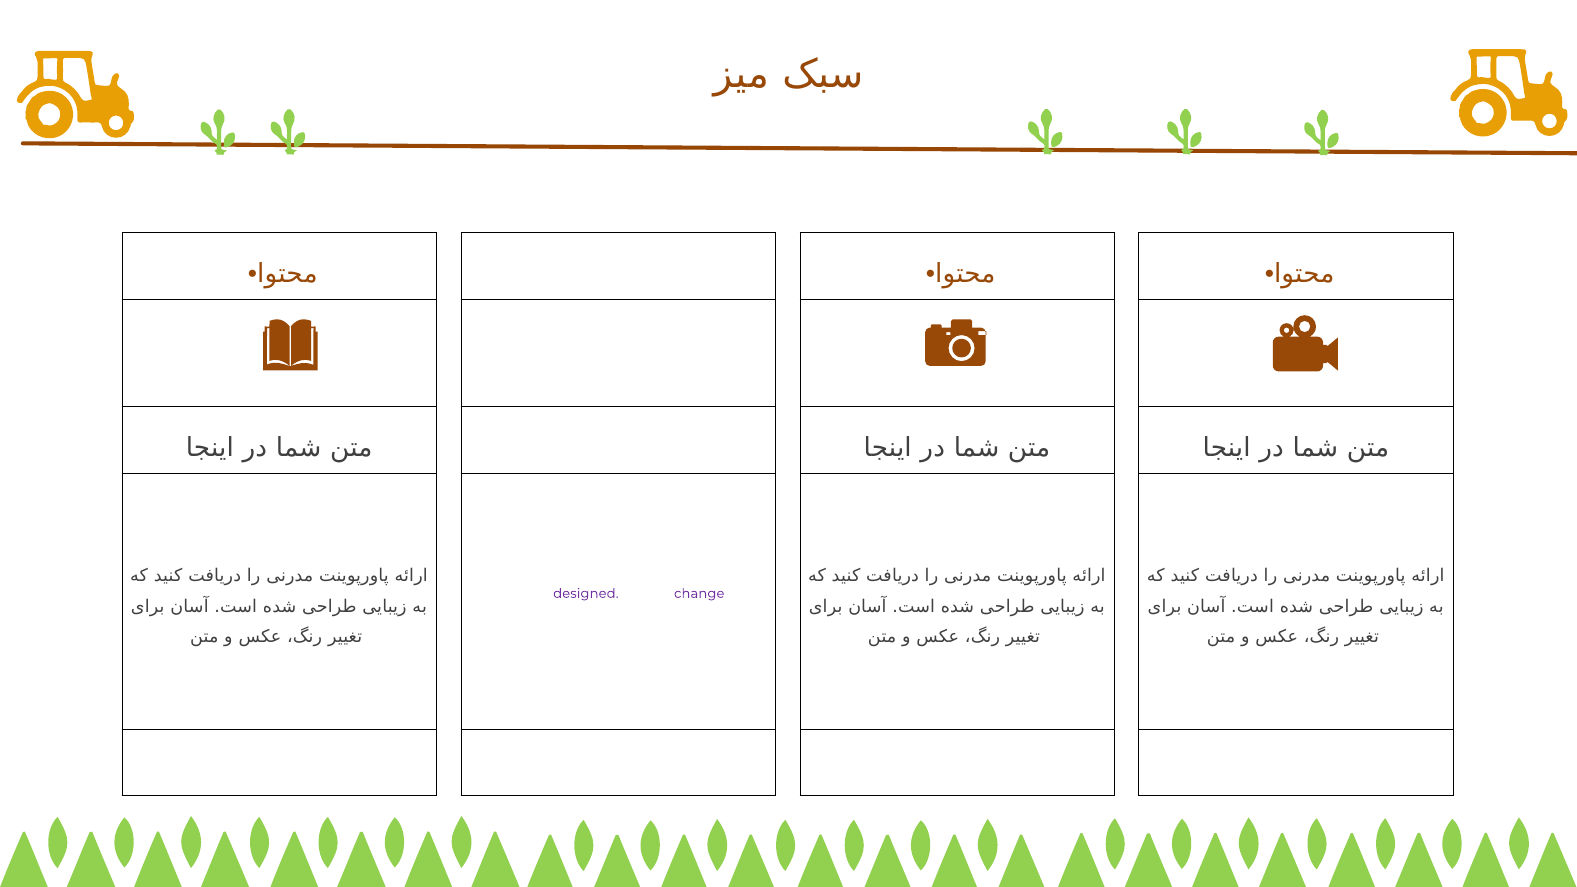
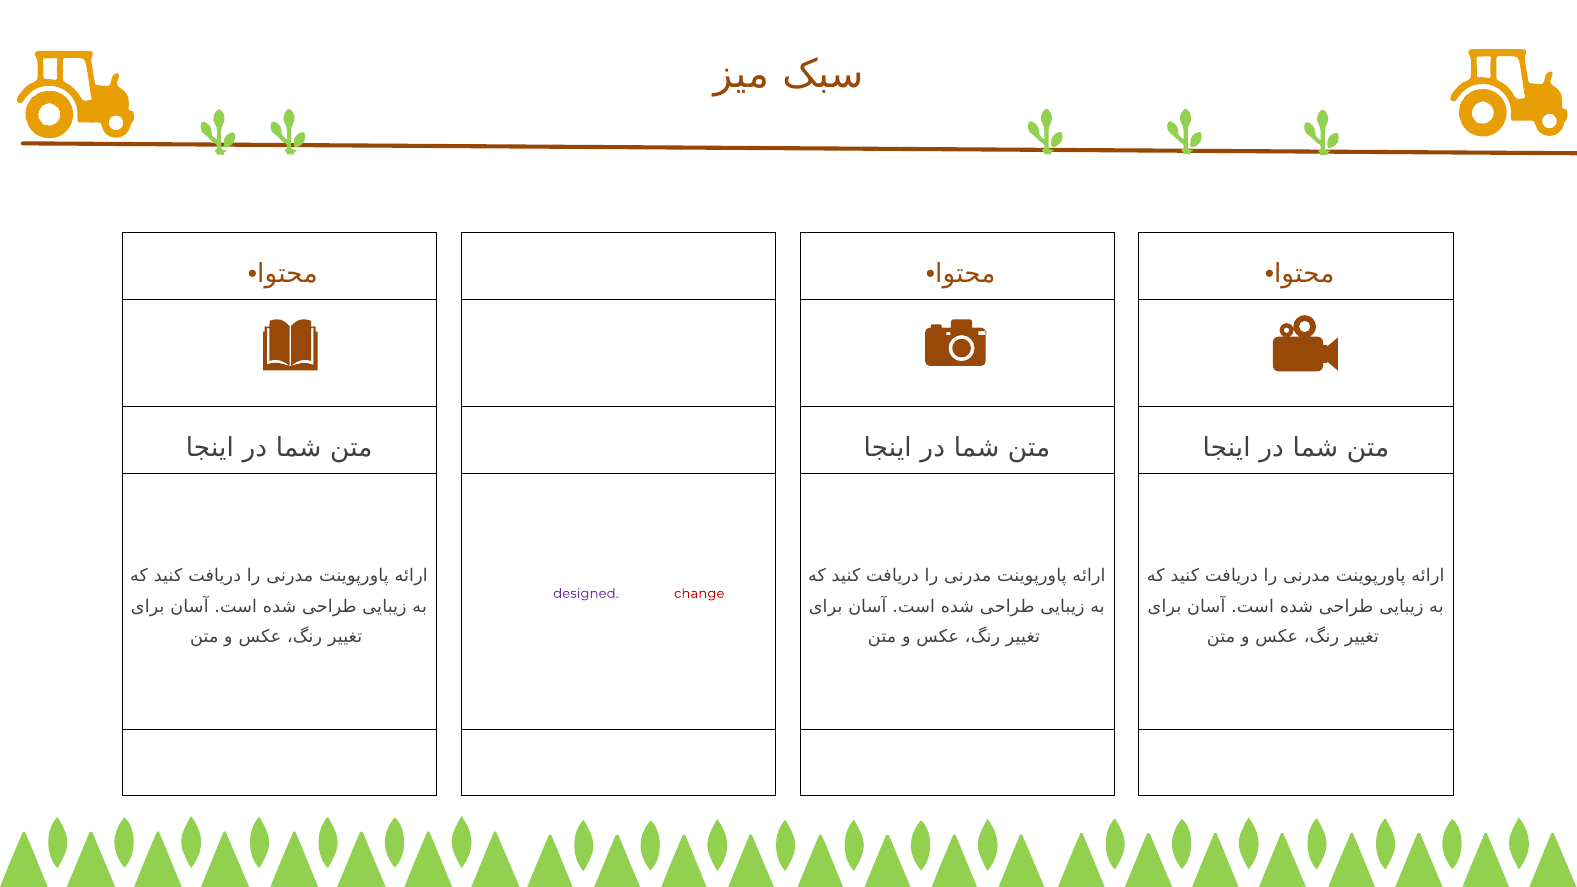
change colour: purple -> red (699, 593)
